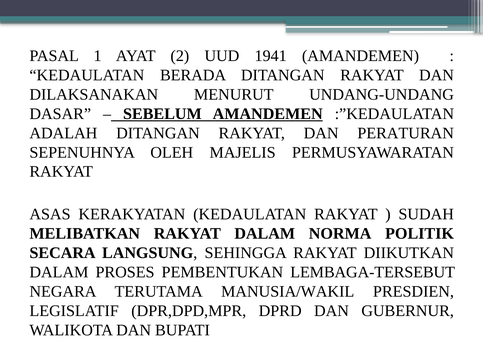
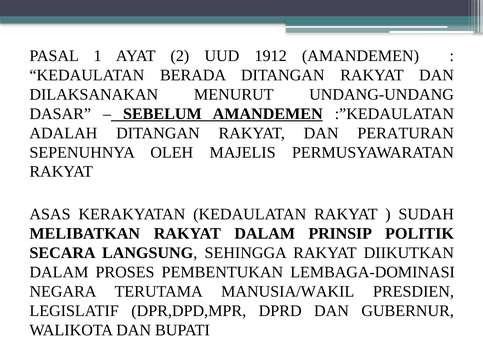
1941: 1941 -> 1912 (271, 56)
NORMA: NORMA -> PRINSIP (340, 234)
LEMBAGA-TERSEBUT: LEMBAGA-TERSEBUT -> LEMBAGA-DOMINASI (373, 272)
